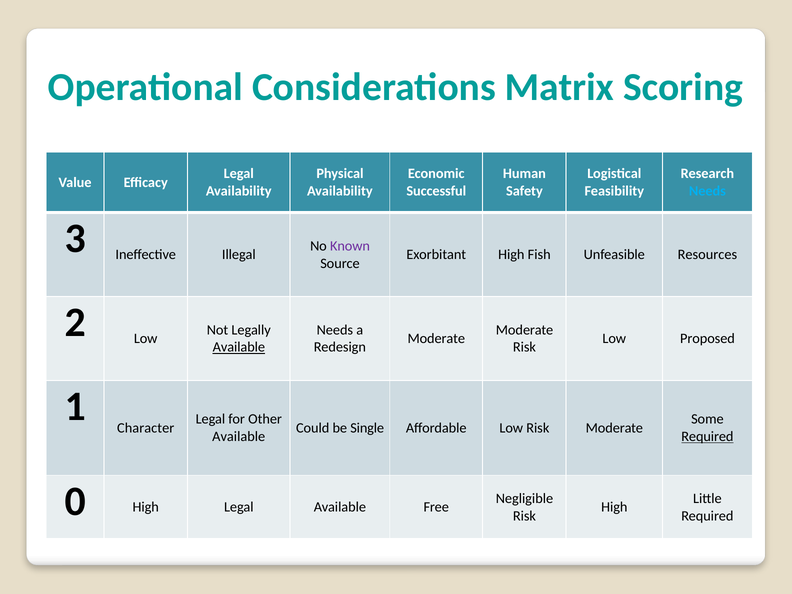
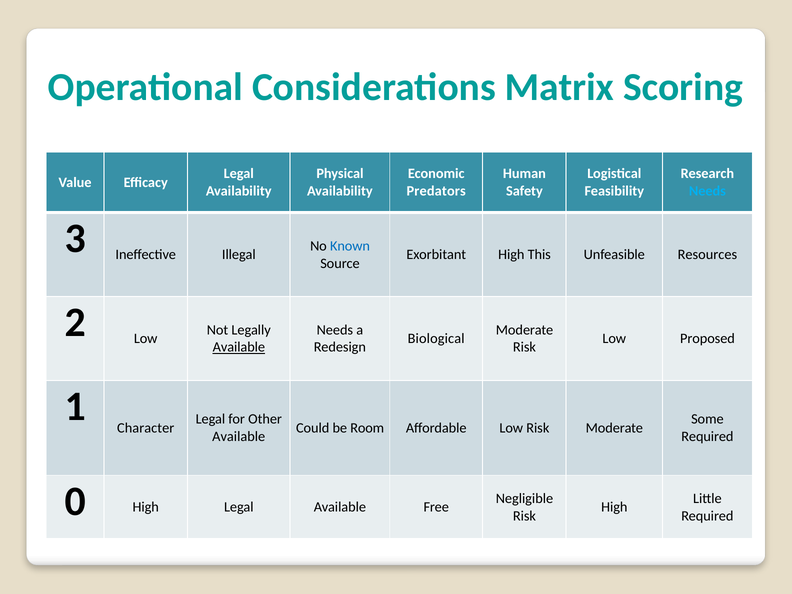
Successful: Successful -> Predators (436, 191)
Known colour: purple -> blue (350, 246)
Fish: Fish -> This (539, 255)
Moderate: Moderate -> Biological (436, 338)
Single: Single -> Room (367, 428)
Required underline: present -> none (707, 437)
